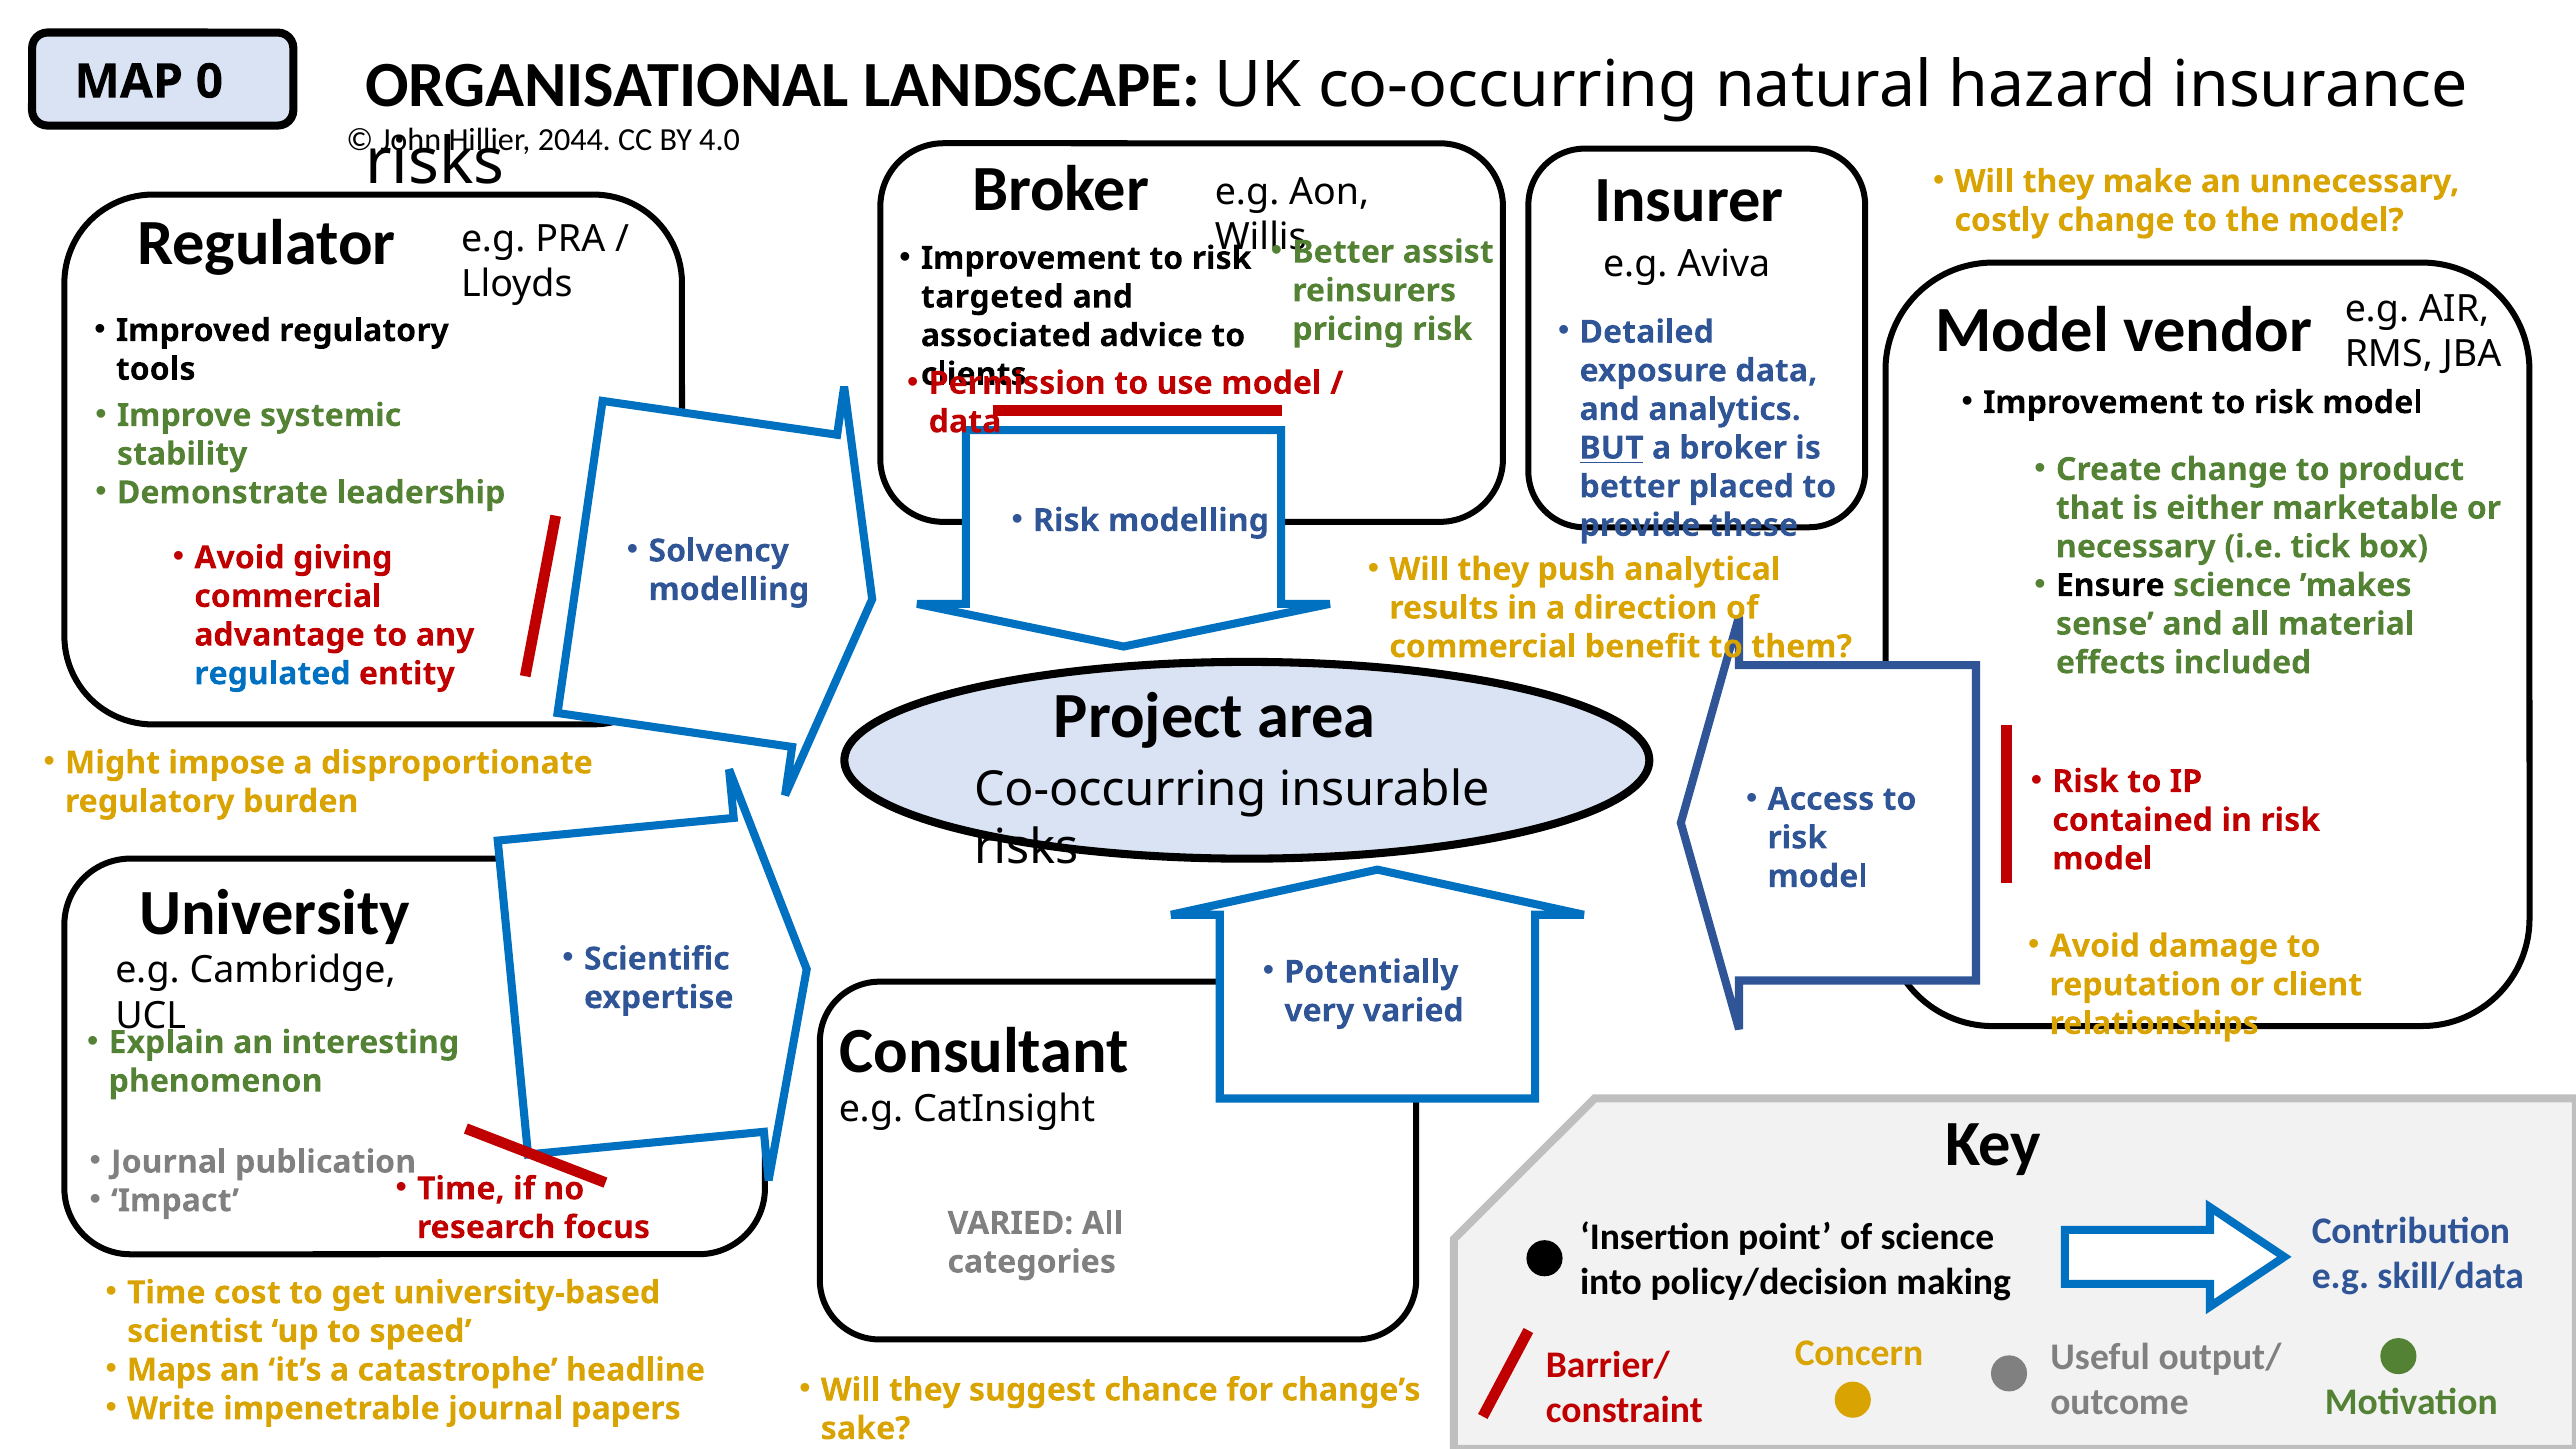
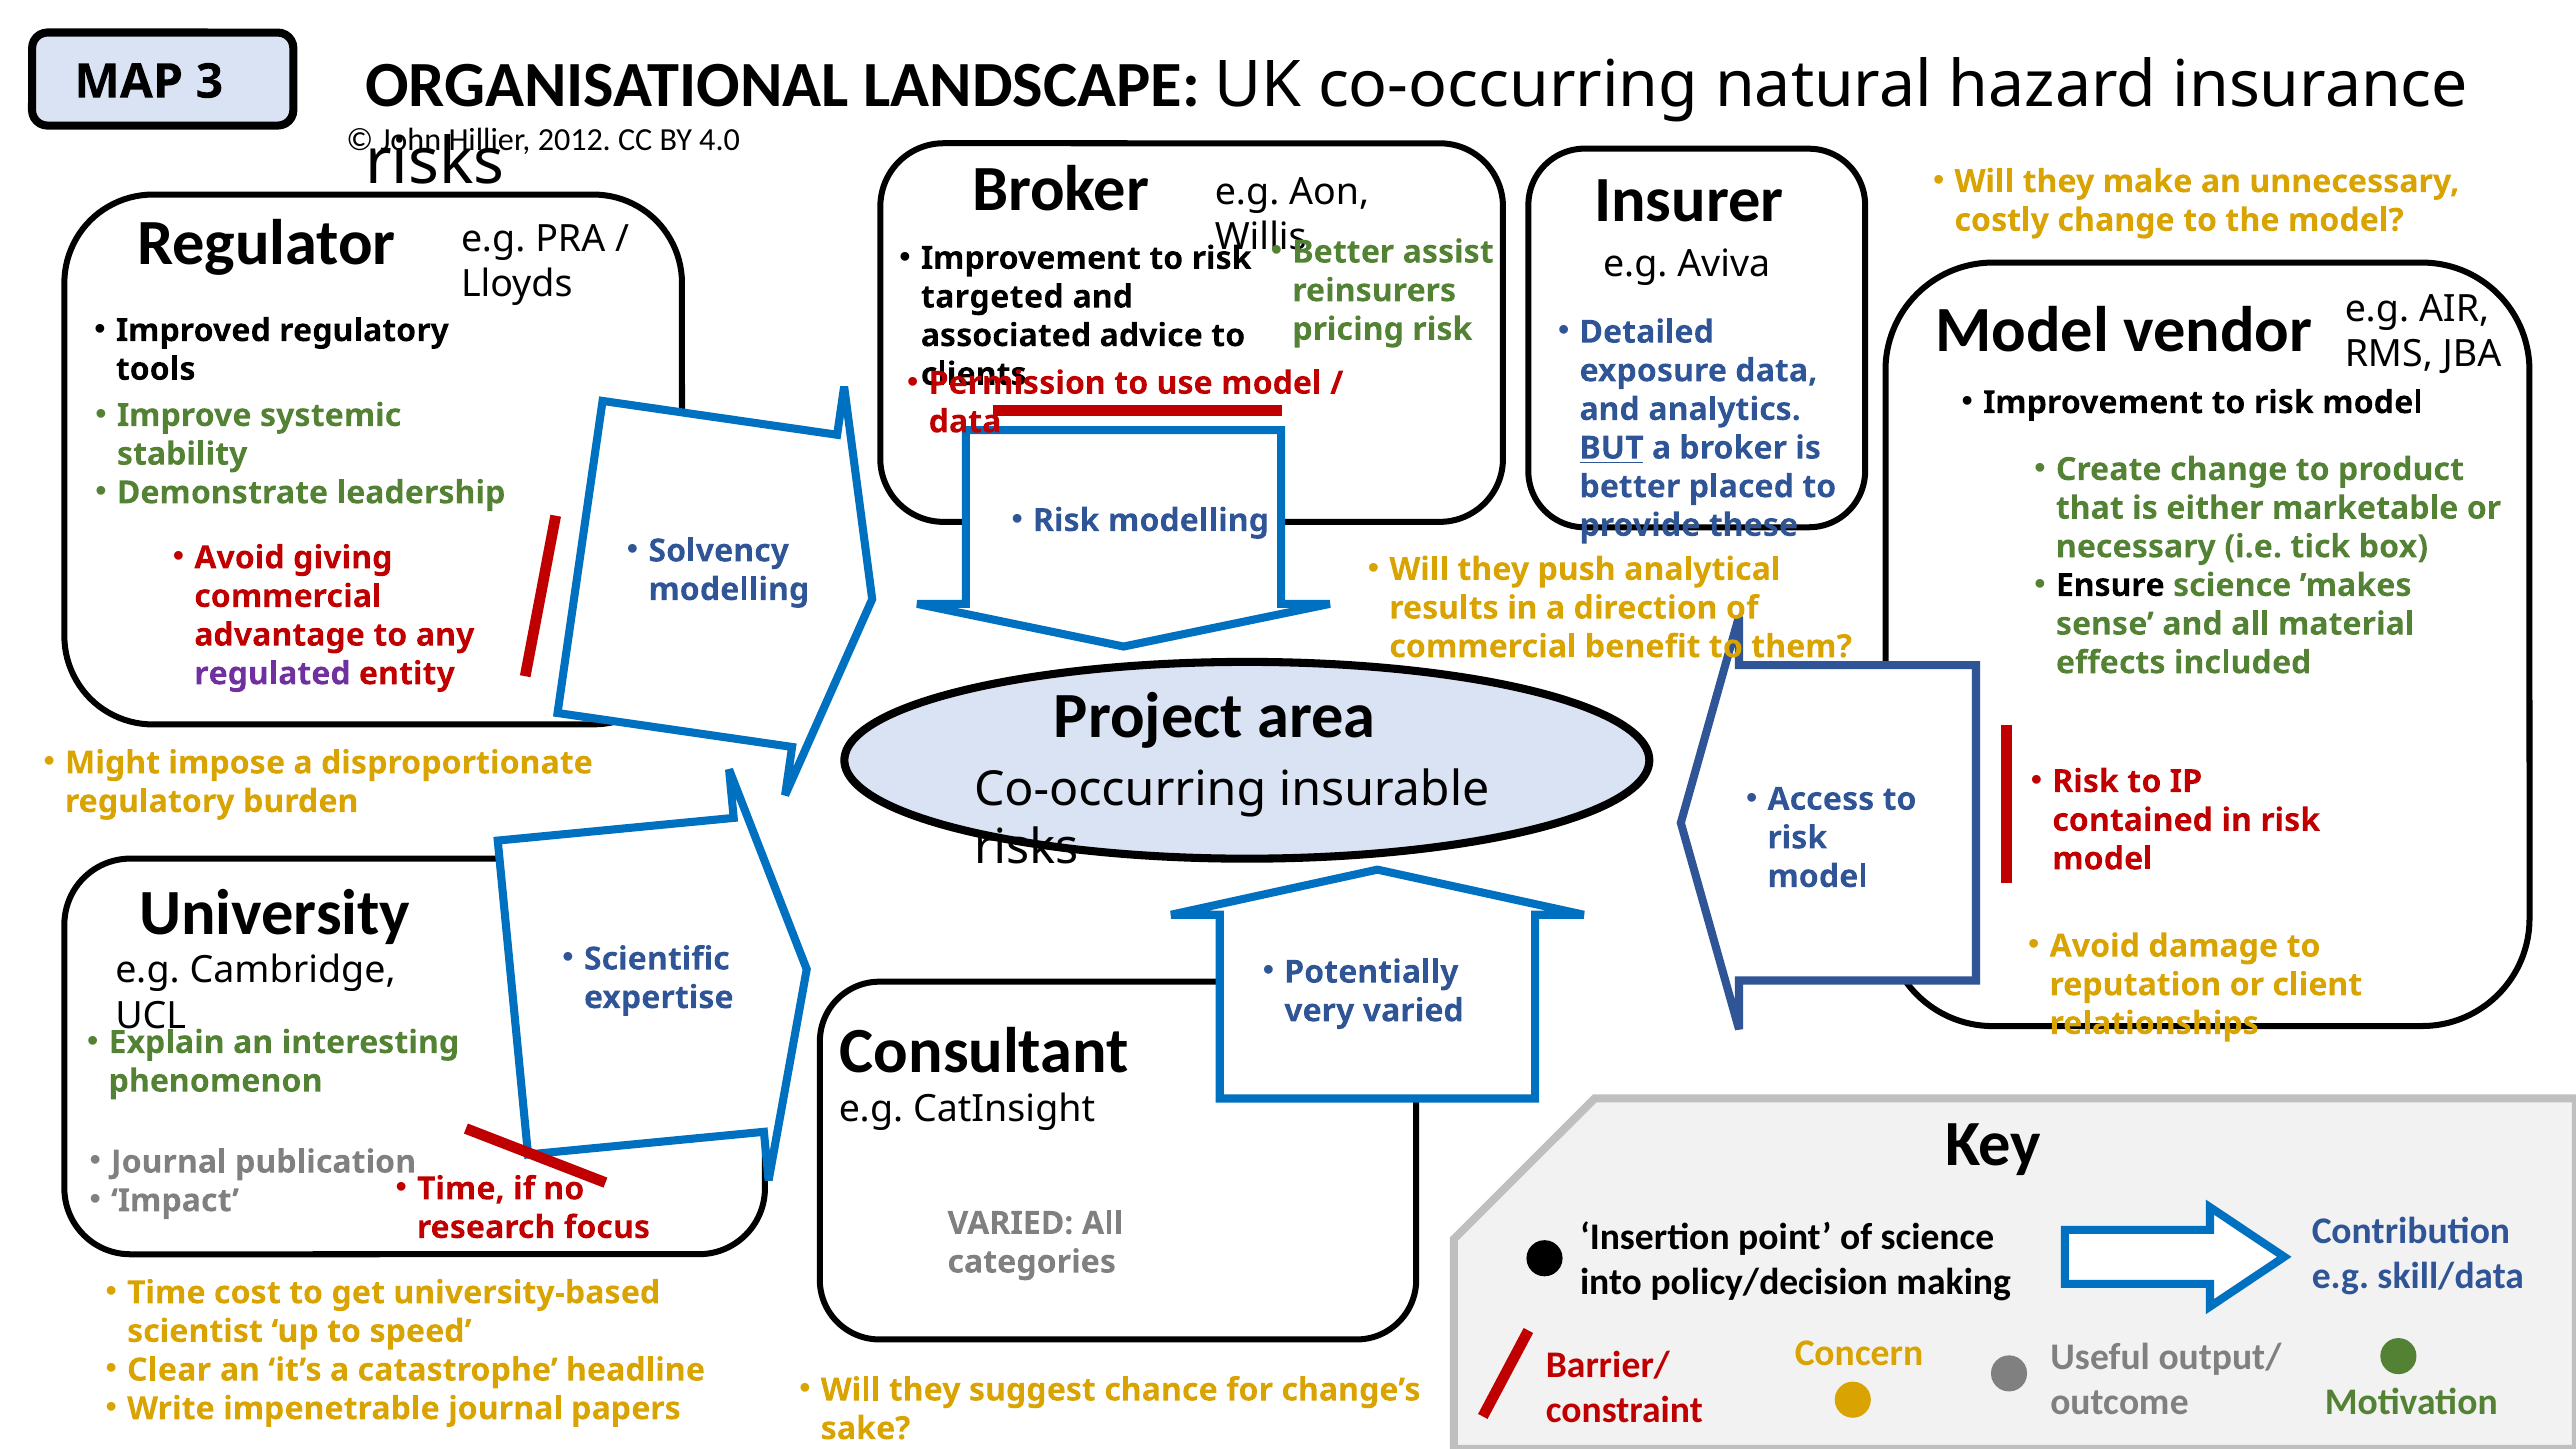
0: 0 -> 3 (209, 82)
2044: 2044 -> 2012 (574, 139)
regulated colour: blue -> purple (272, 674)
Maps: Maps -> Clear (169, 1370)
